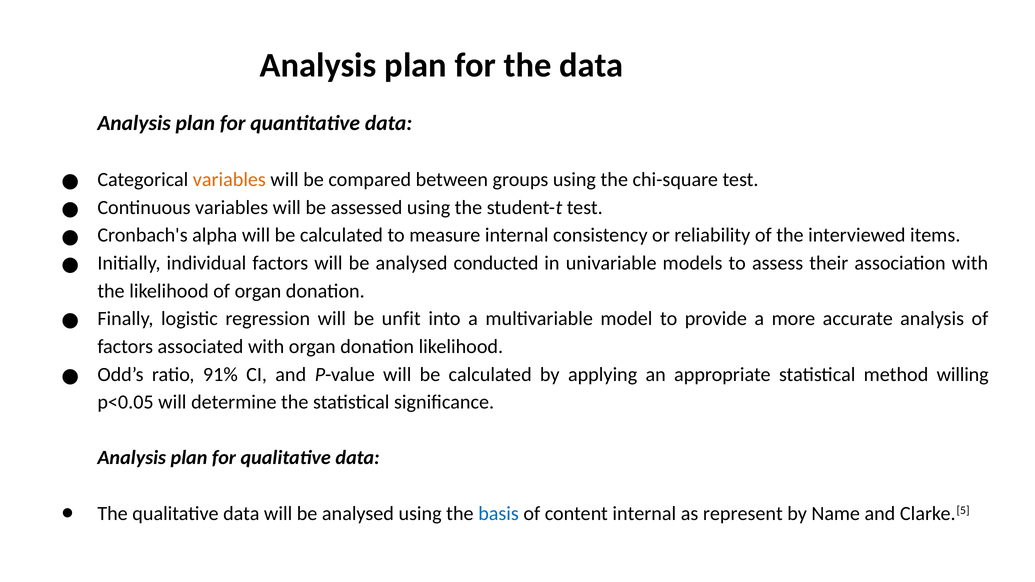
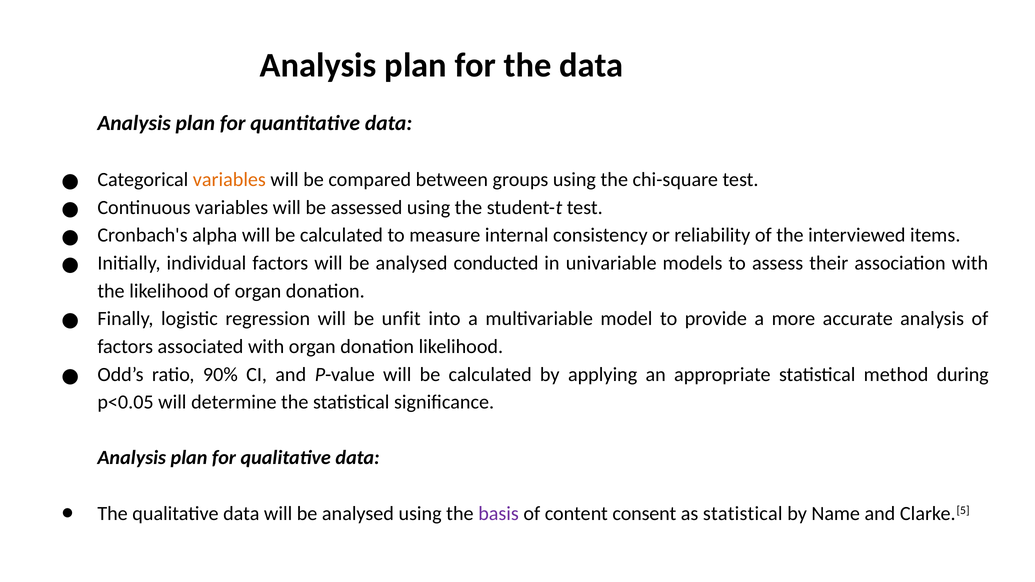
91%: 91% -> 90% (220, 375)
willing: willing -> during (963, 375)
basis colour: blue -> purple (499, 514)
content internal: internal -> consent (644, 514)
as represent: represent -> statistical (743, 514)
